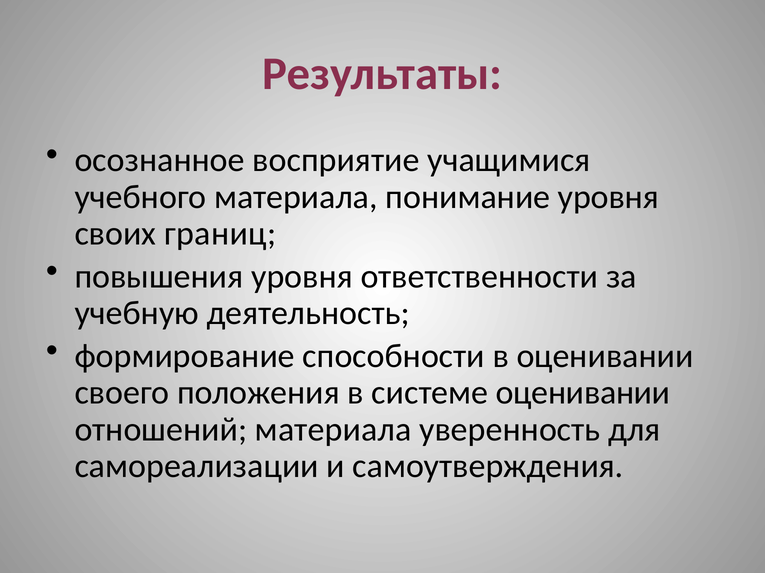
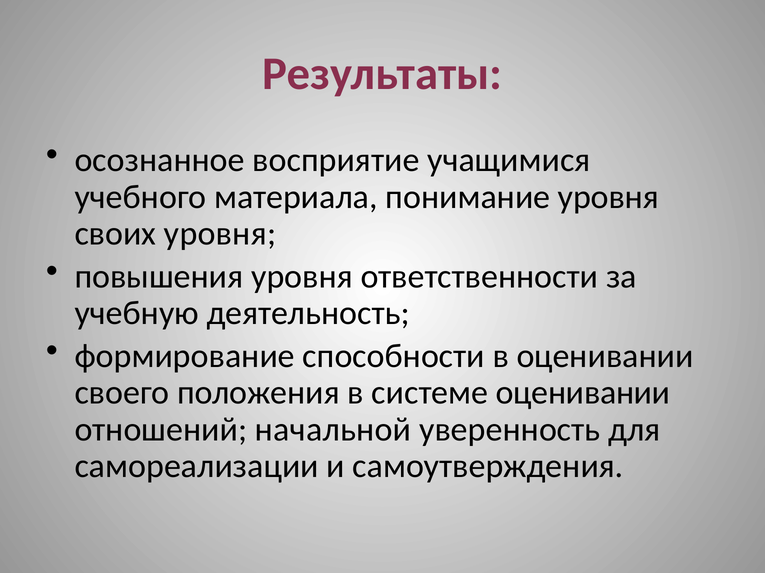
своих границ: границ -> уровня (220, 234)
отношений материала: материала -> начальной (333, 430)
